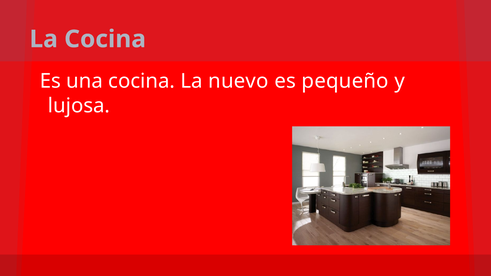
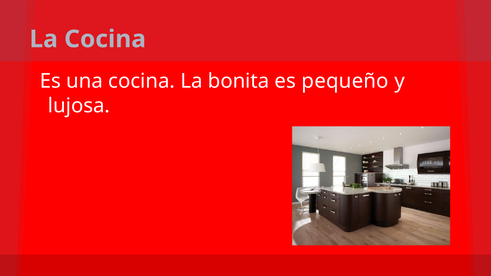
nuevo: nuevo -> bonita (239, 81)
